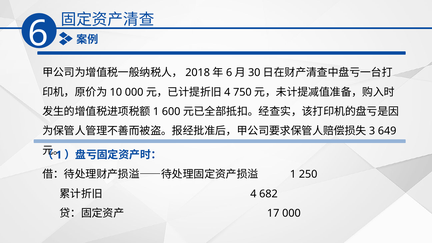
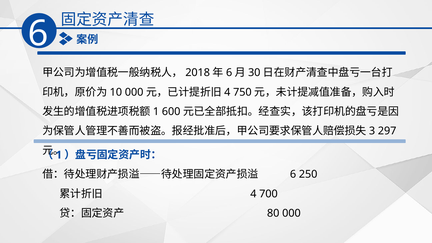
649: 649 -> 297 (387, 131)
1: 1 -> 6 (293, 174)
682: 682 -> 700 (268, 194)
17: 17 -> 80 (273, 213)
